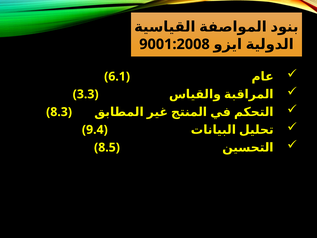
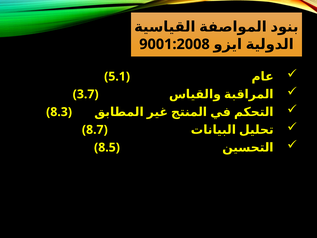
6.1: 6.1 -> 5.1 (117, 76)
3.3: 3.3 -> 3.7 (86, 94)
9.4: 9.4 -> 8.7 (95, 130)
